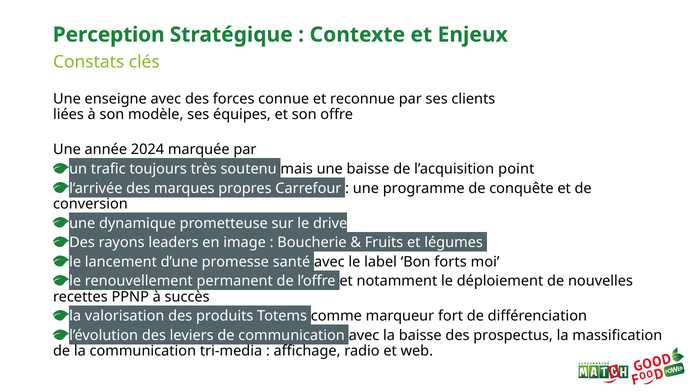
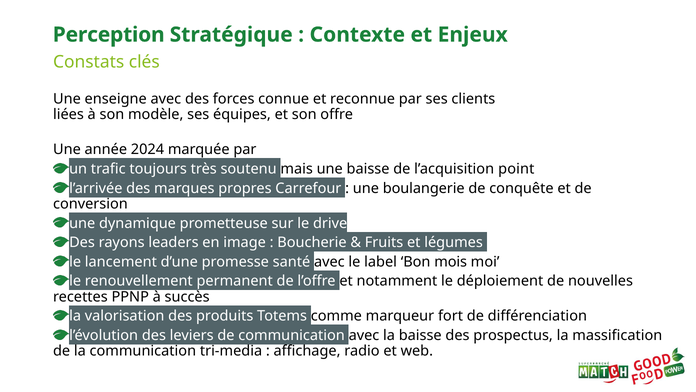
programme: programme -> boulangerie (424, 188)
forts: forts -> mois (451, 261)
